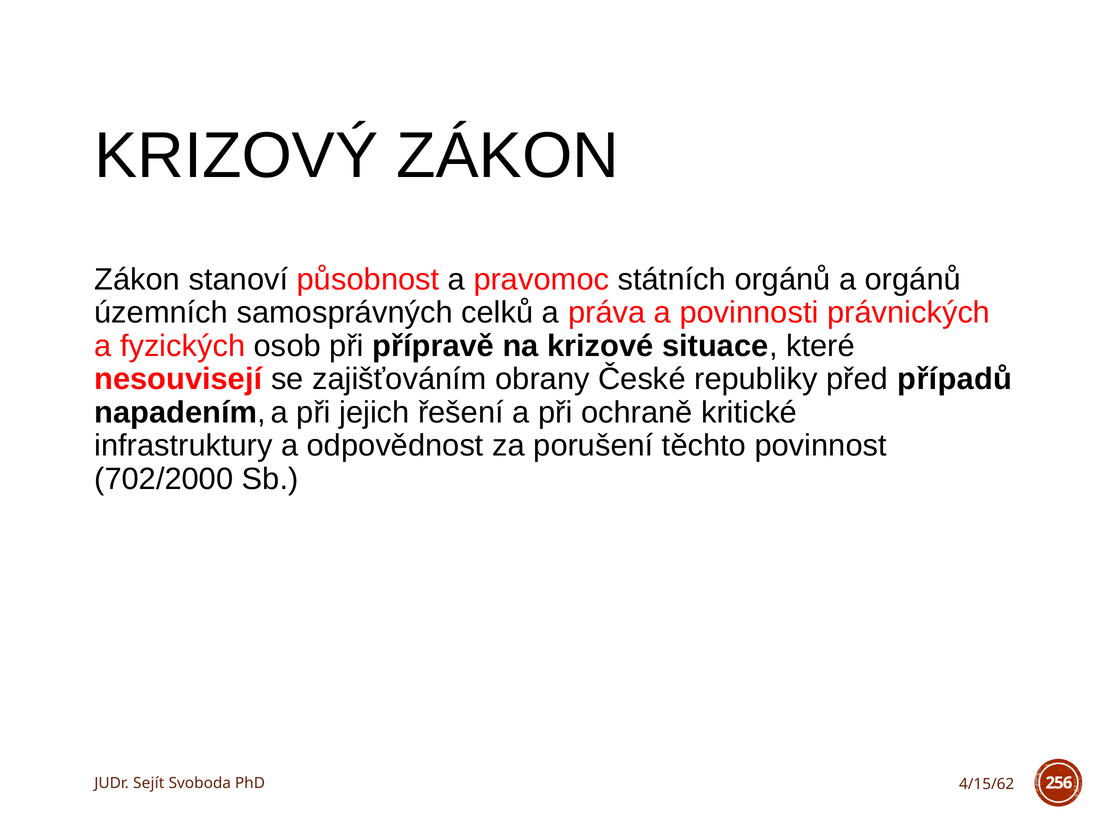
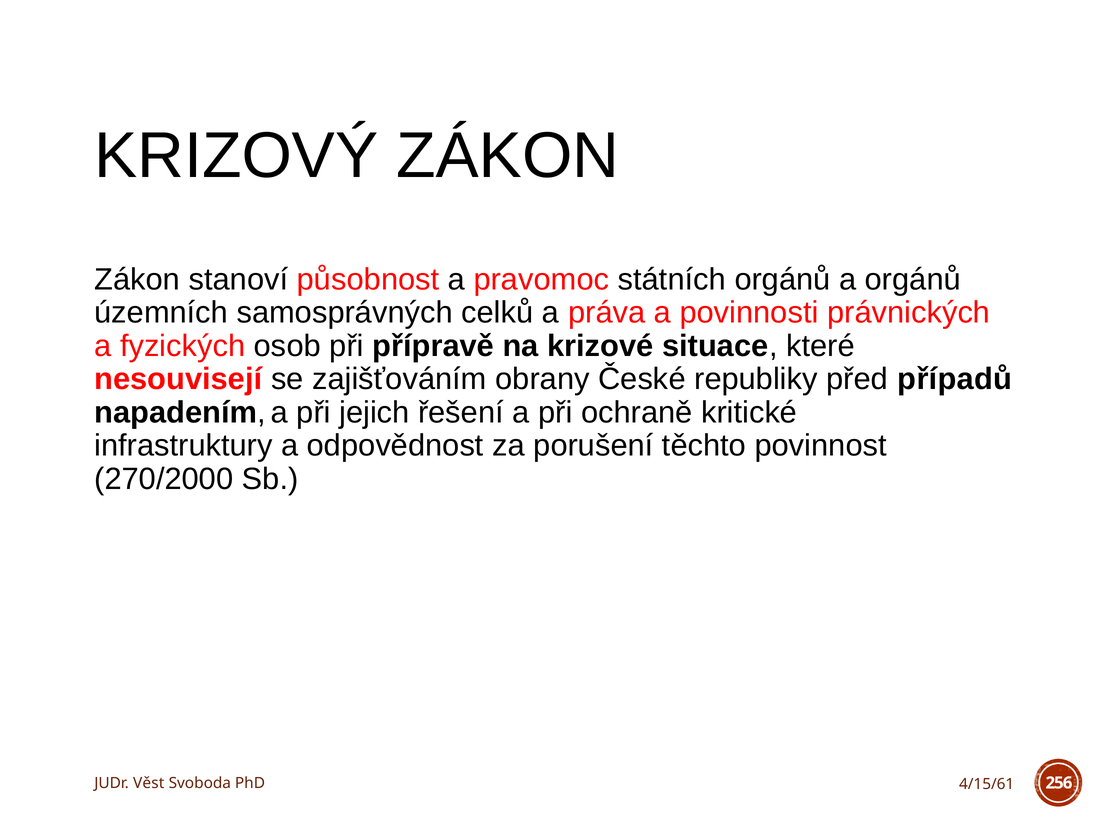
702/2000: 702/2000 -> 270/2000 (164, 479)
Sejít: Sejít -> Věst (149, 783)
4/15/62: 4/15/62 -> 4/15/61 (987, 785)
